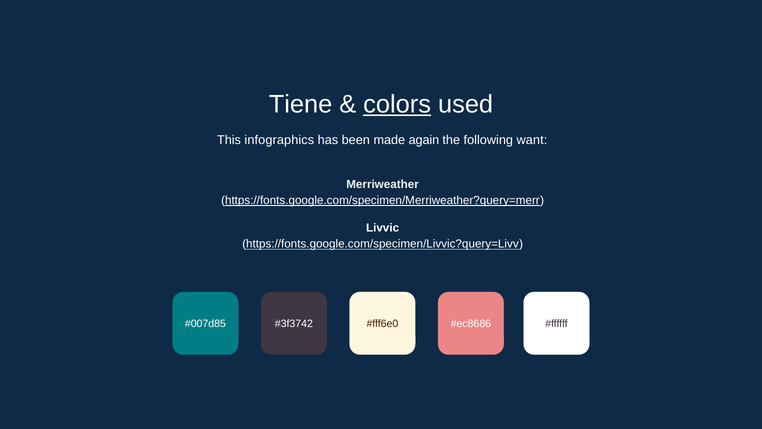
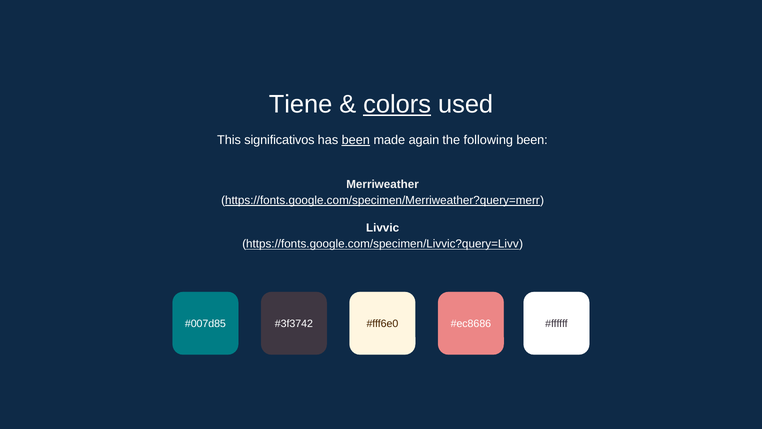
infographics: infographics -> significativos (279, 140)
been underline: none -> present (356, 140)
following want: want -> been (532, 140)
